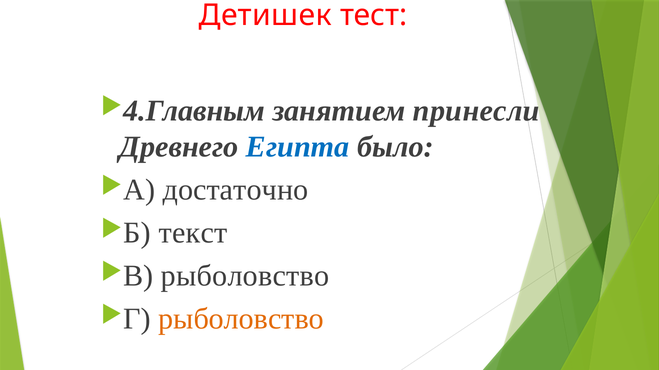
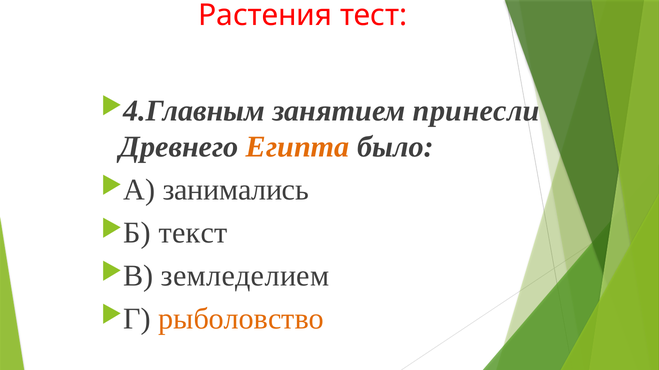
Детишек: Детишек -> Растения (265, 15)
Египта colour: blue -> orange (298, 147)
достаточно: достаточно -> занимались (236, 190)
рыболовство: рыболовство -> земледелием (245, 277)
